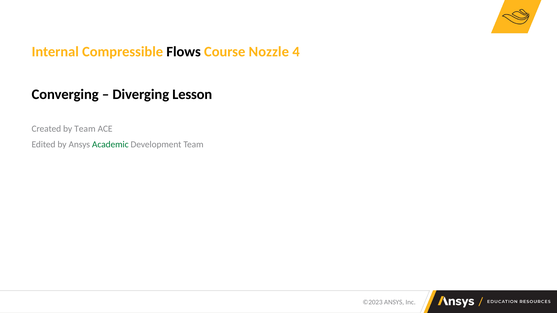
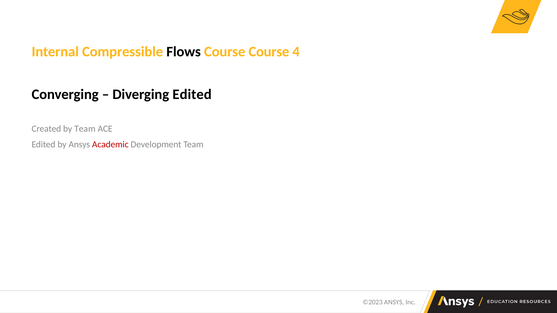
Course Nozzle: Nozzle -> Course (269, 52)
Diverging Lesson: Lesson -> Edited (192, 95)
Academic colour: green -> red (110, 145)
